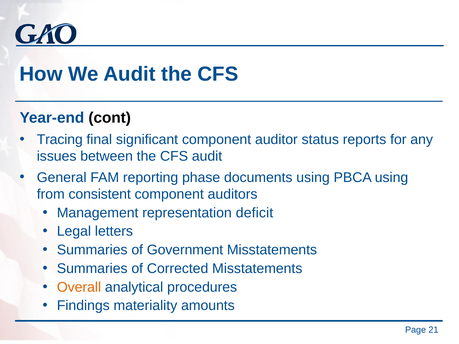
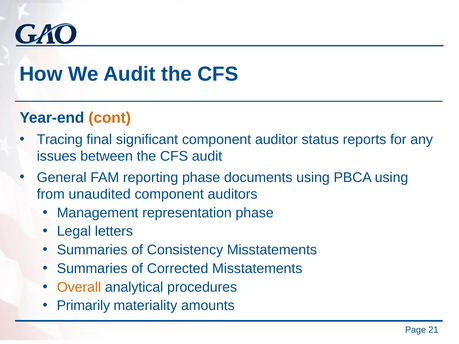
cont colour: black -> orange (110, 118)
consistent: consistent -> unaudited (100, 194)
representation deficit: deficit -> phase (255, 213)
Government: Government -> Consistency (185, 250)
Findings: Findings -> Primarily (83, 306)
